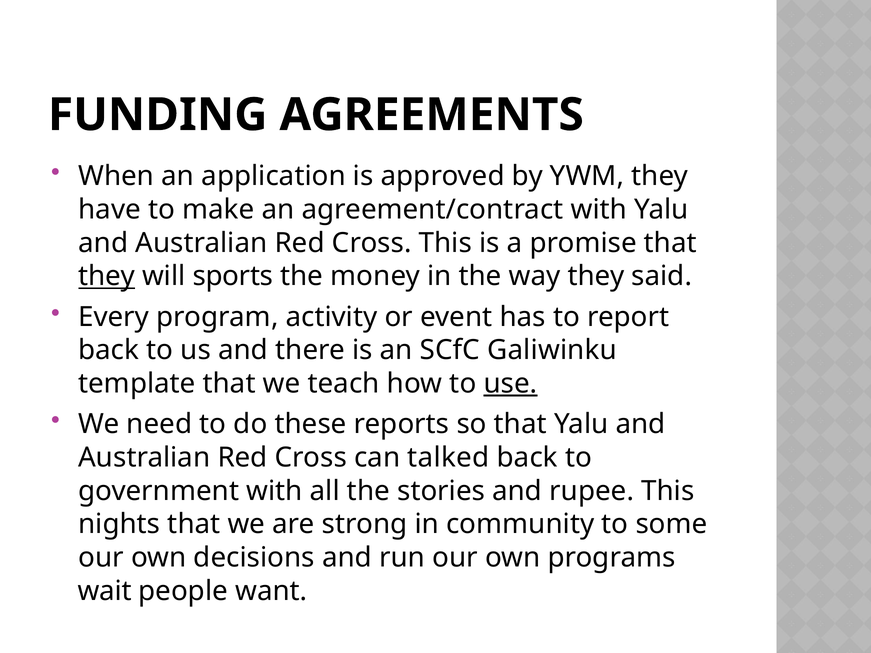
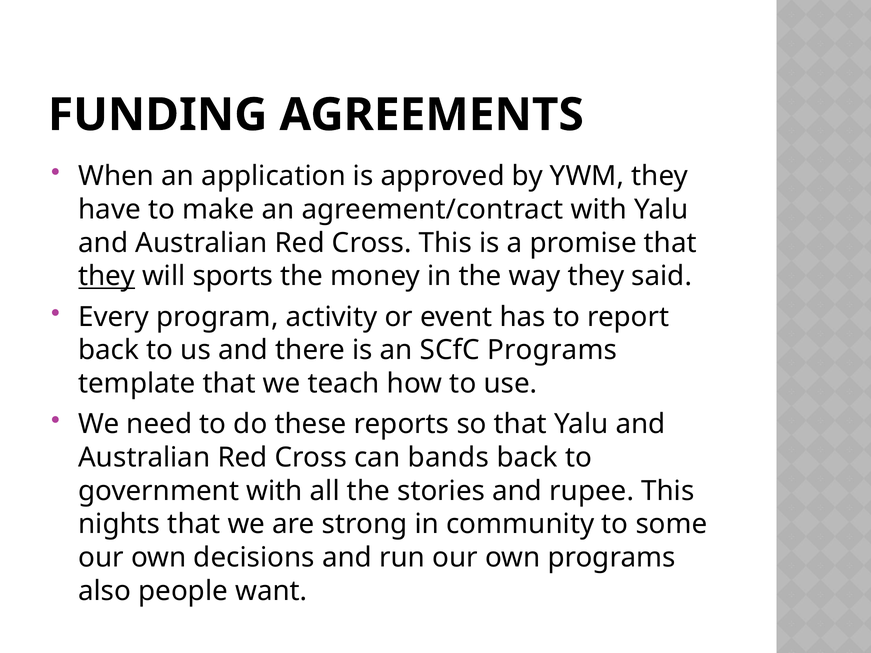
SCfC Galiwinku: Galiwinku -> Programs (552, 350)
use underline: present -> none (510, 384)
talked: talked -> bands (448, 458)
wait: wait -> also (105, 591)
